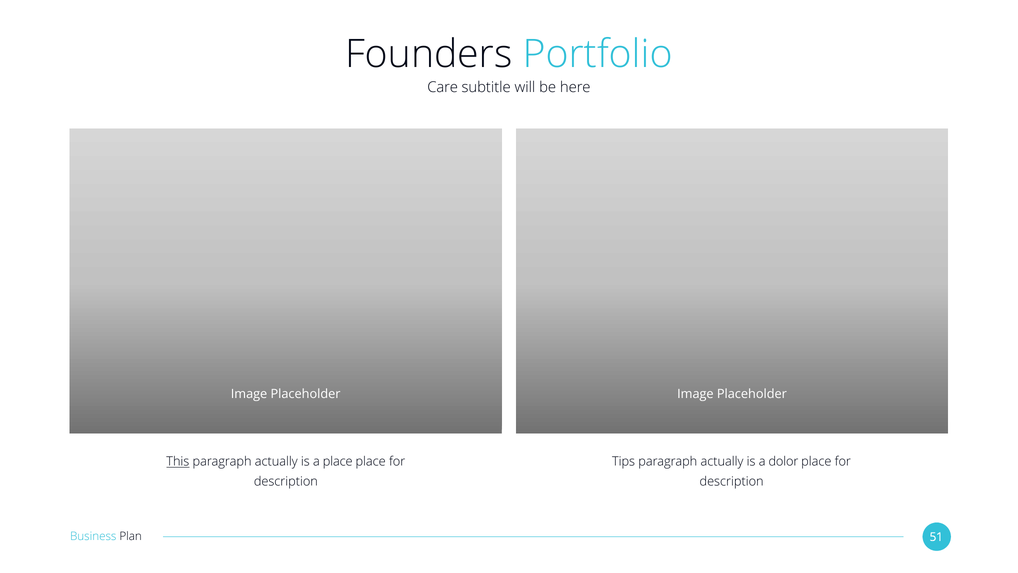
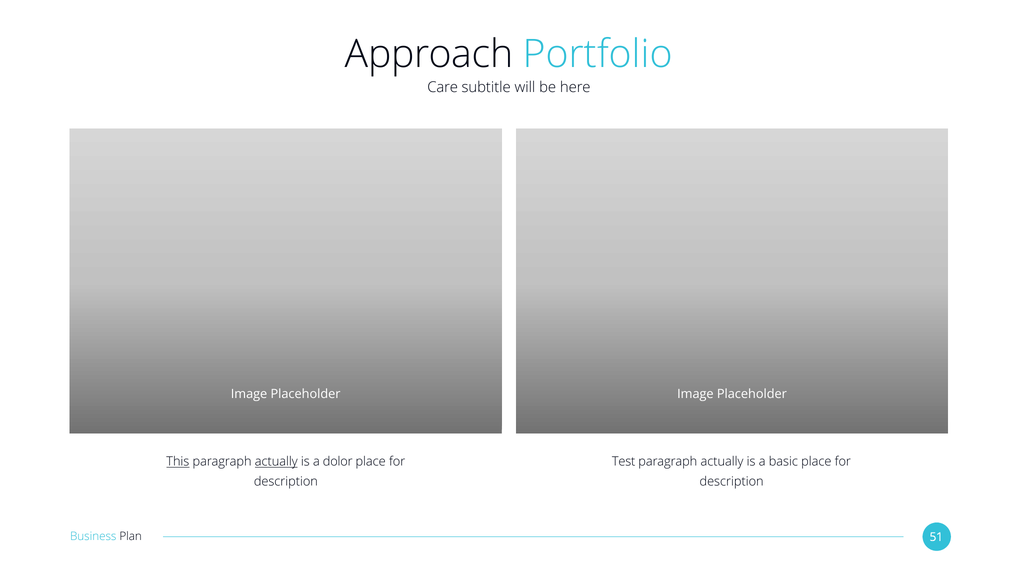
Founders: Founders -> Approach (429, 54)
actually underline: none -> present (276, 461)
a place: place -> dolor (338, 461)
Tips: Tips -> Test (624, 461)
dolor: dolor -> basic (783, 461)
